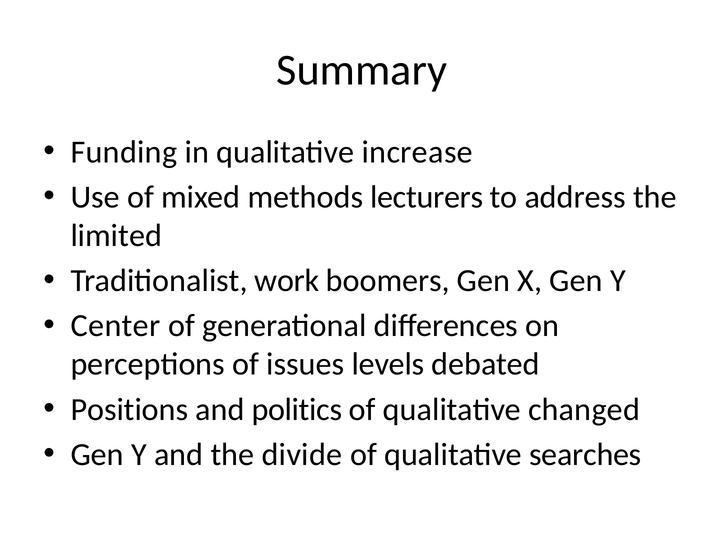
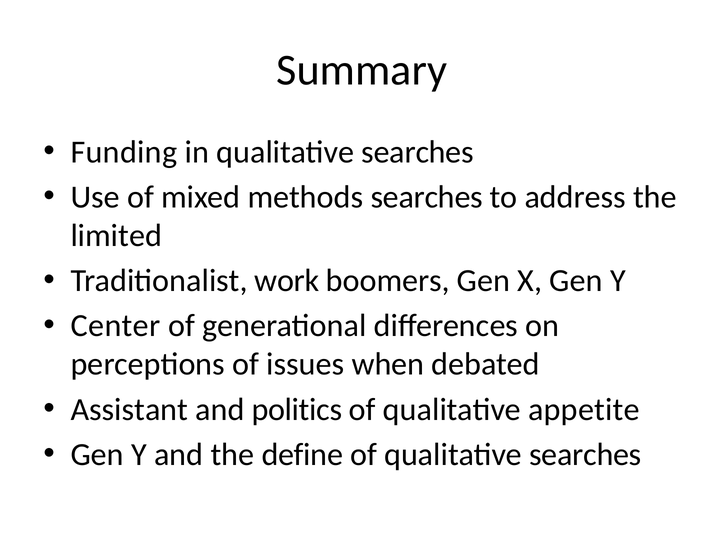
in qualitative increase: increase -> searches (418, 152)
methods lecturers: lecturers -> searches (427, 197)
levels: levels -> when (388, 364)
Positions: Positions -> Assistant (129, 409)
changed: changed -> appetite (584, 409)
divide: divide -> define (302, 454)
